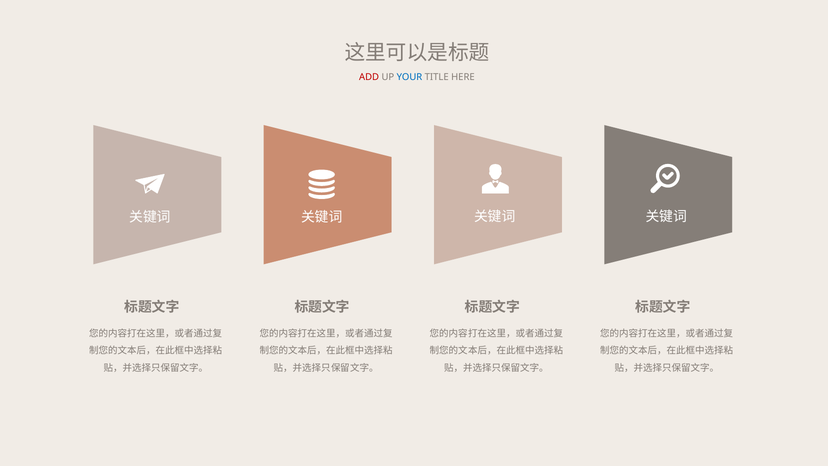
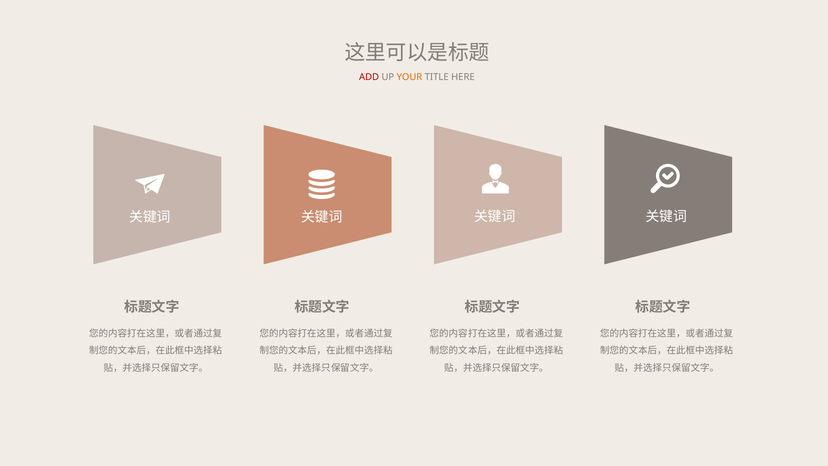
YOUR colour: blue -> orange (409, 77)
